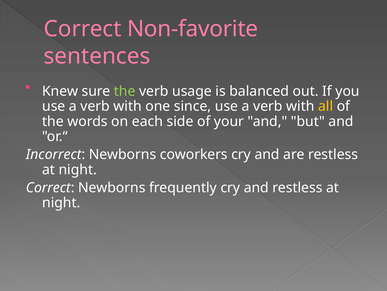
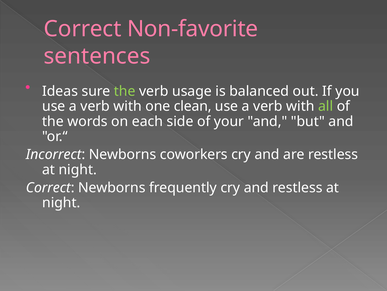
Knew: Knew -> Ideas (60, 91)
since: since -> clean (193, 106)
all colour: yellow -> light green (326, 106)
